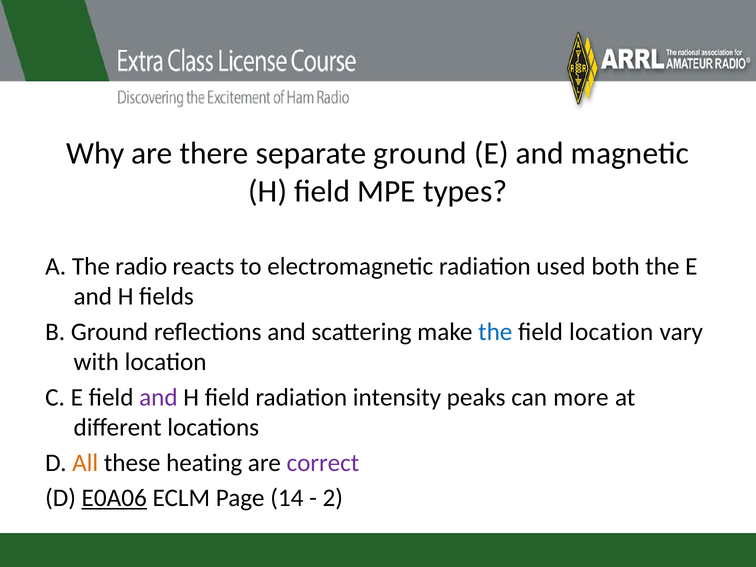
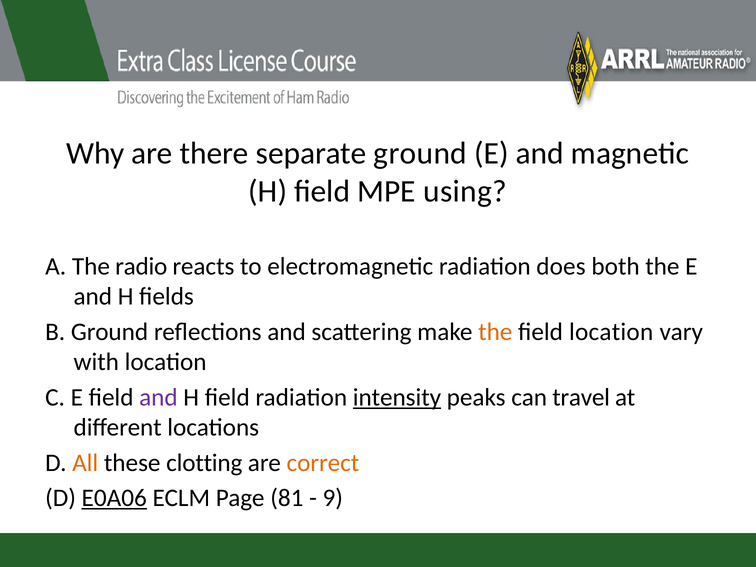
types: types -> using (465, 191)
used: used -> does (561, 266)
the colour: blue -> orange (495, 332)
intensity underline: none -> present (397, 397)
more: more -> travel (581, 397)
heating: heating -> clotting (204, 463)
correct colour: purple -> orange (323, 463)
14: 14 -> 81 (287, 498)
2: 2 -> 9 (333, 498)
